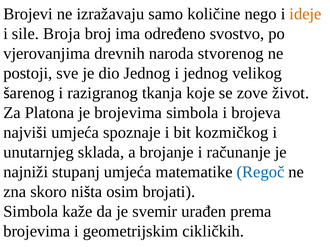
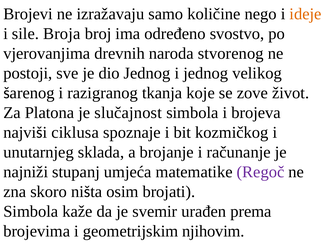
je brojevima: brojevima -> slučajnost (128, 113)
najviši umjeća: umjeća -> ciklusa (75, 133)
Regoč colour: blue -> purple (261, 172)
cikličkih: cikličkih -> njihovim (213, 232)
